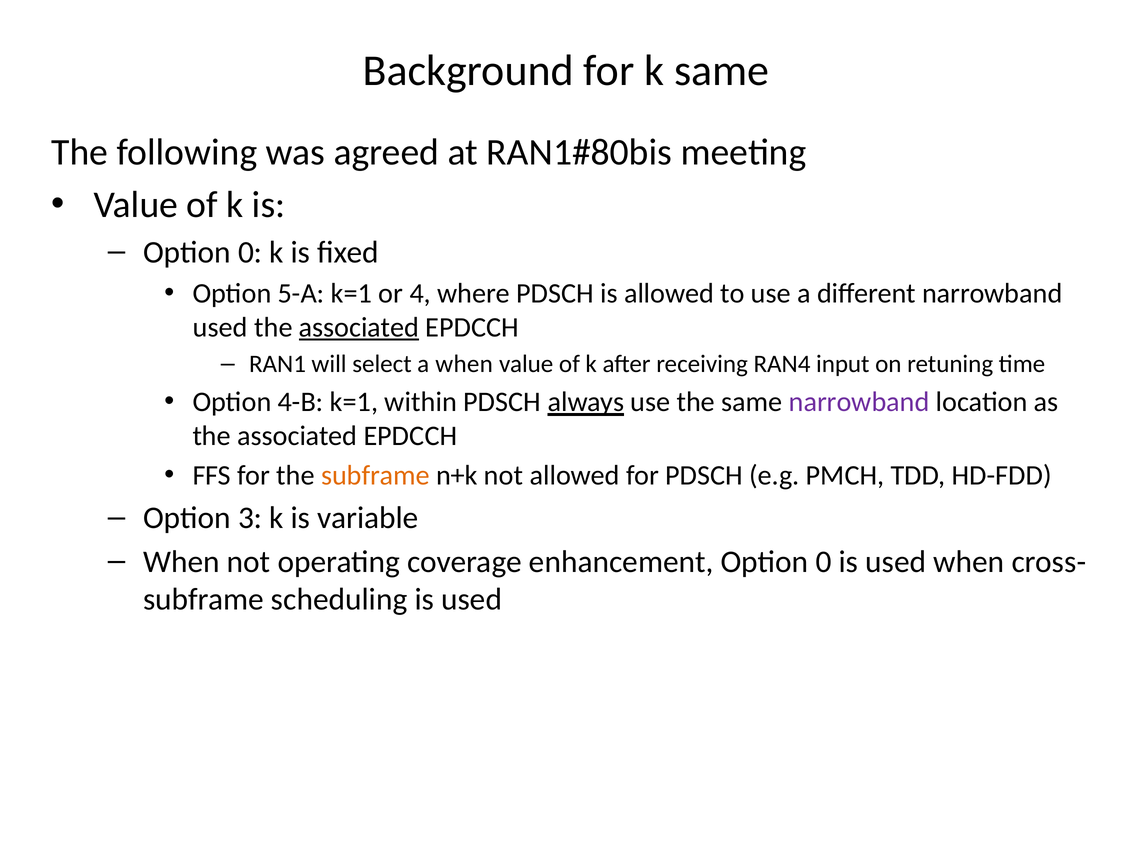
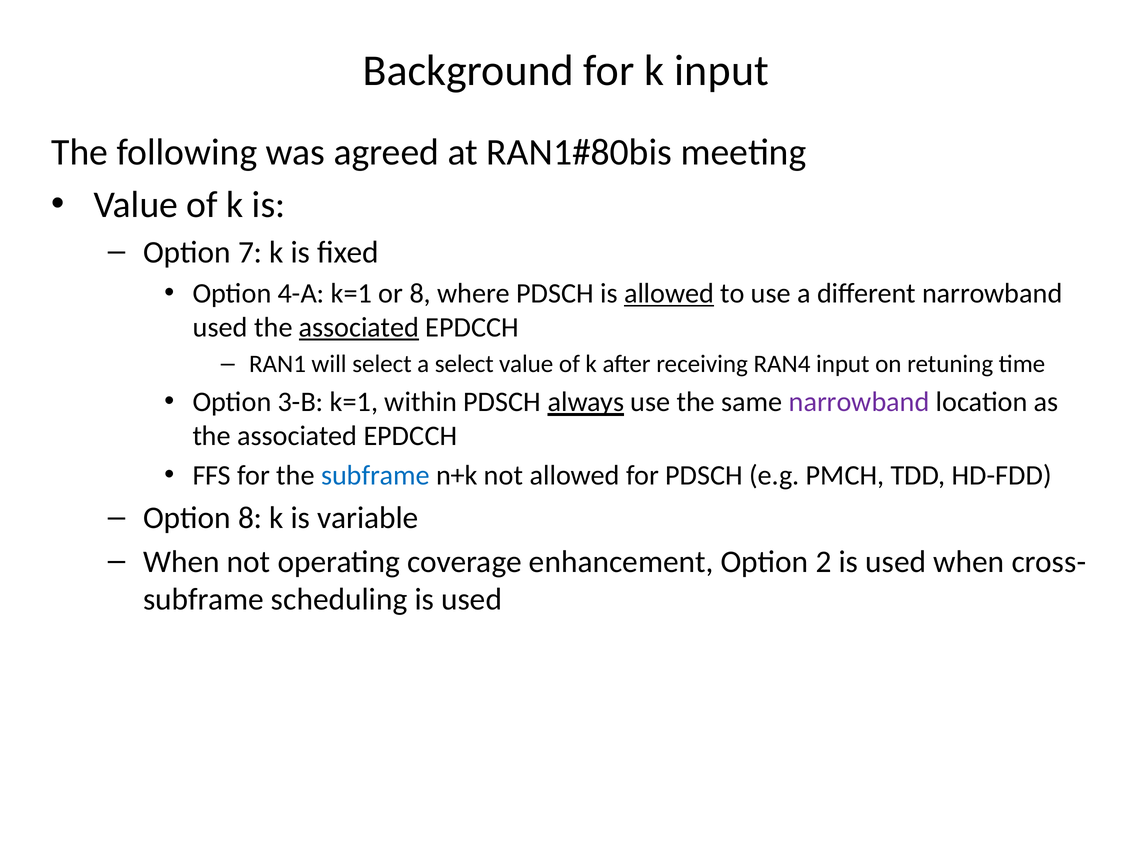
k same: same -> input (722, 71)
0: 0 -> 7 (250, 252)
5-A: 5-A -> 4-A (301, 293)
or 4: 4 -> 8 (420, 293)
allowed underline: none -> present (669, 293)
a when: when -> select (464, 364)
4-B: 4-B -> 3-B (301, 402)
subframe colour: orange -> blue (375, 475)
Option 3: 3 -> 8 (250, 518)
enhancement Option 0: 0 -> 2 (824, 562)
